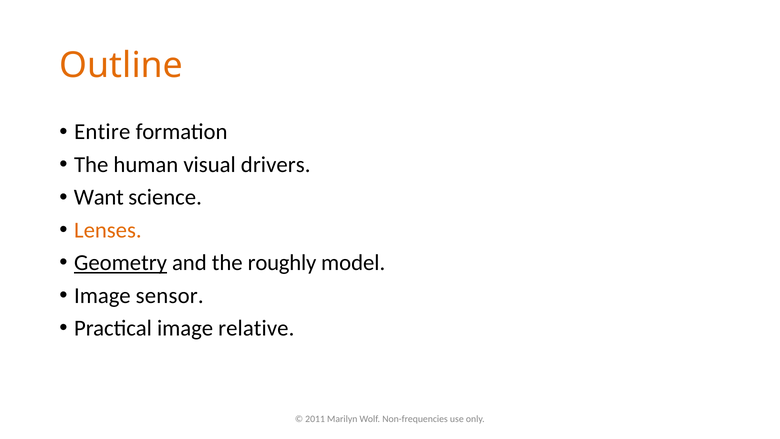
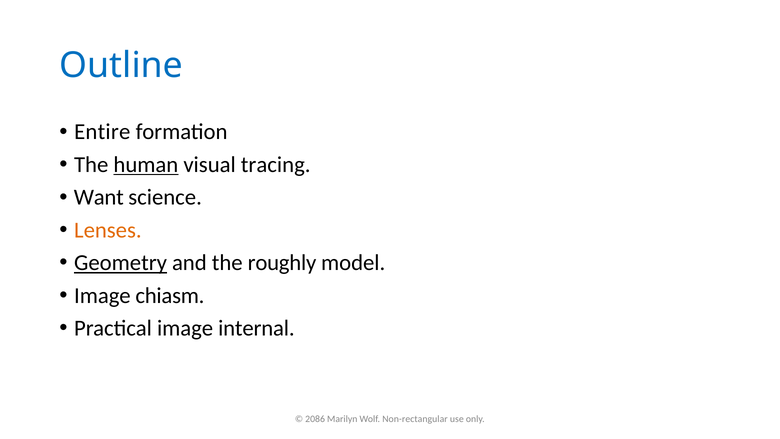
Outline colour: orange -> blue (121, 66)
human underline: none -> present (146, 165)
drivers: drivers -> tracing (276, 165)
sensor: sensor -> chiasm (170, 295)
relative: relative -> internal (256, 328)
2011: 2011 -> 2086 (315, 419)
Non-frequencies: Non-frequencies -> Non-rectangular (415, 419)
